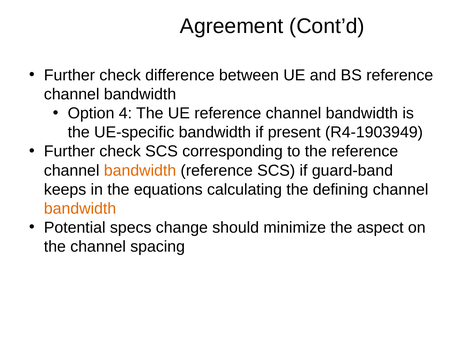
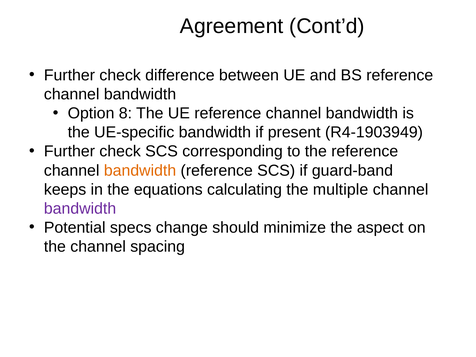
4: 4 -> 8 (125, 113)
defining: defining -> multiple (341, 189)
bandwidth colour: orange -> purple (80, 209)
